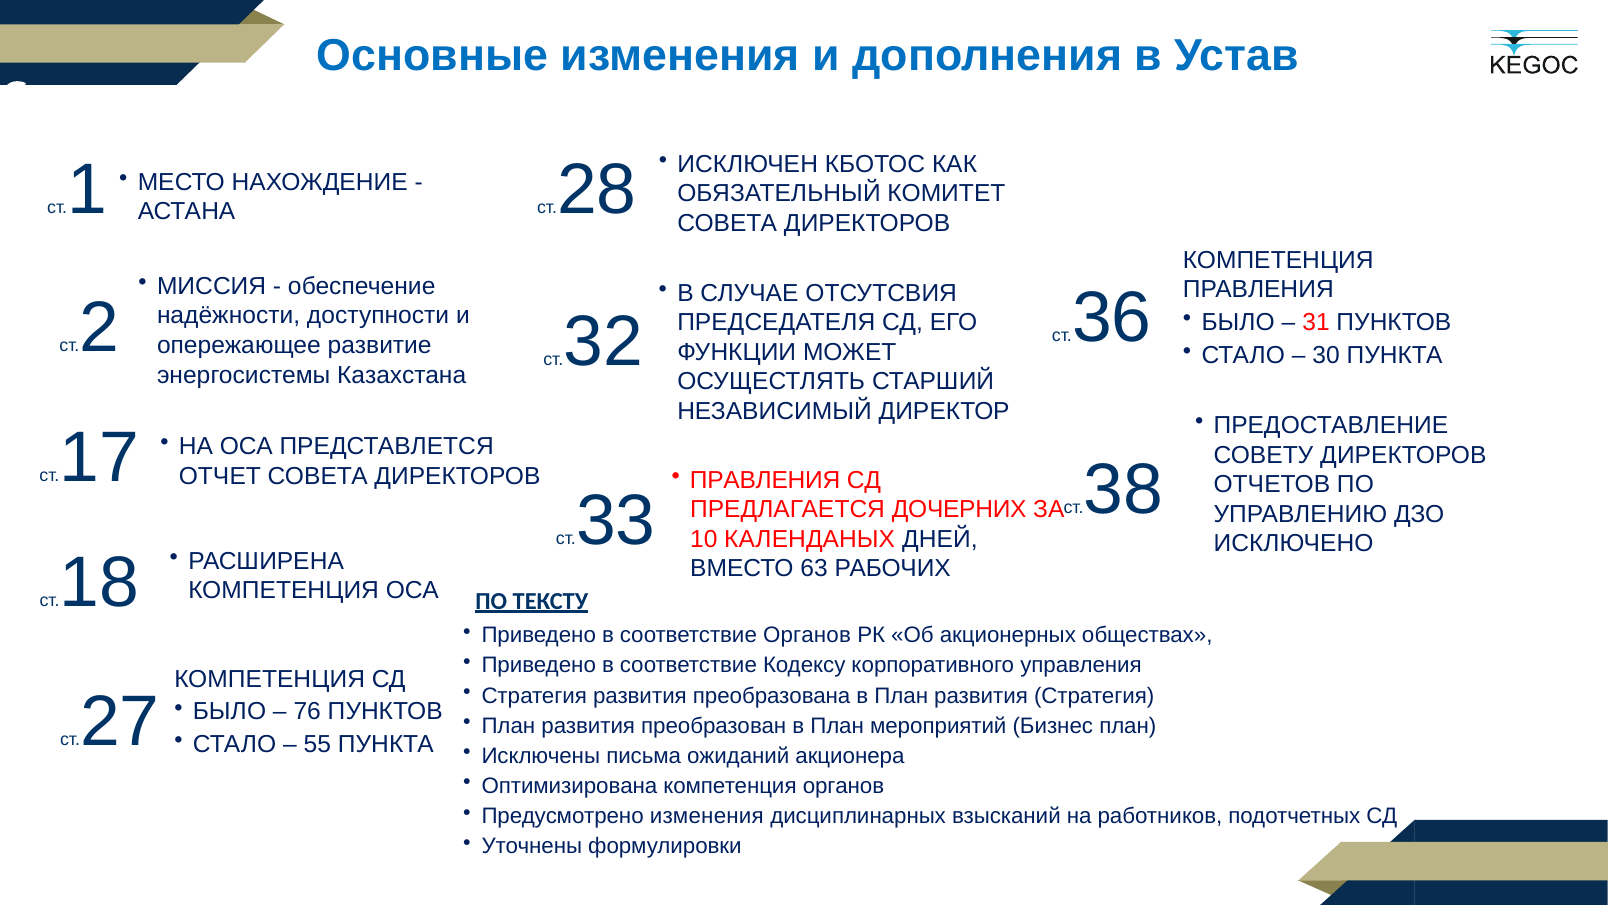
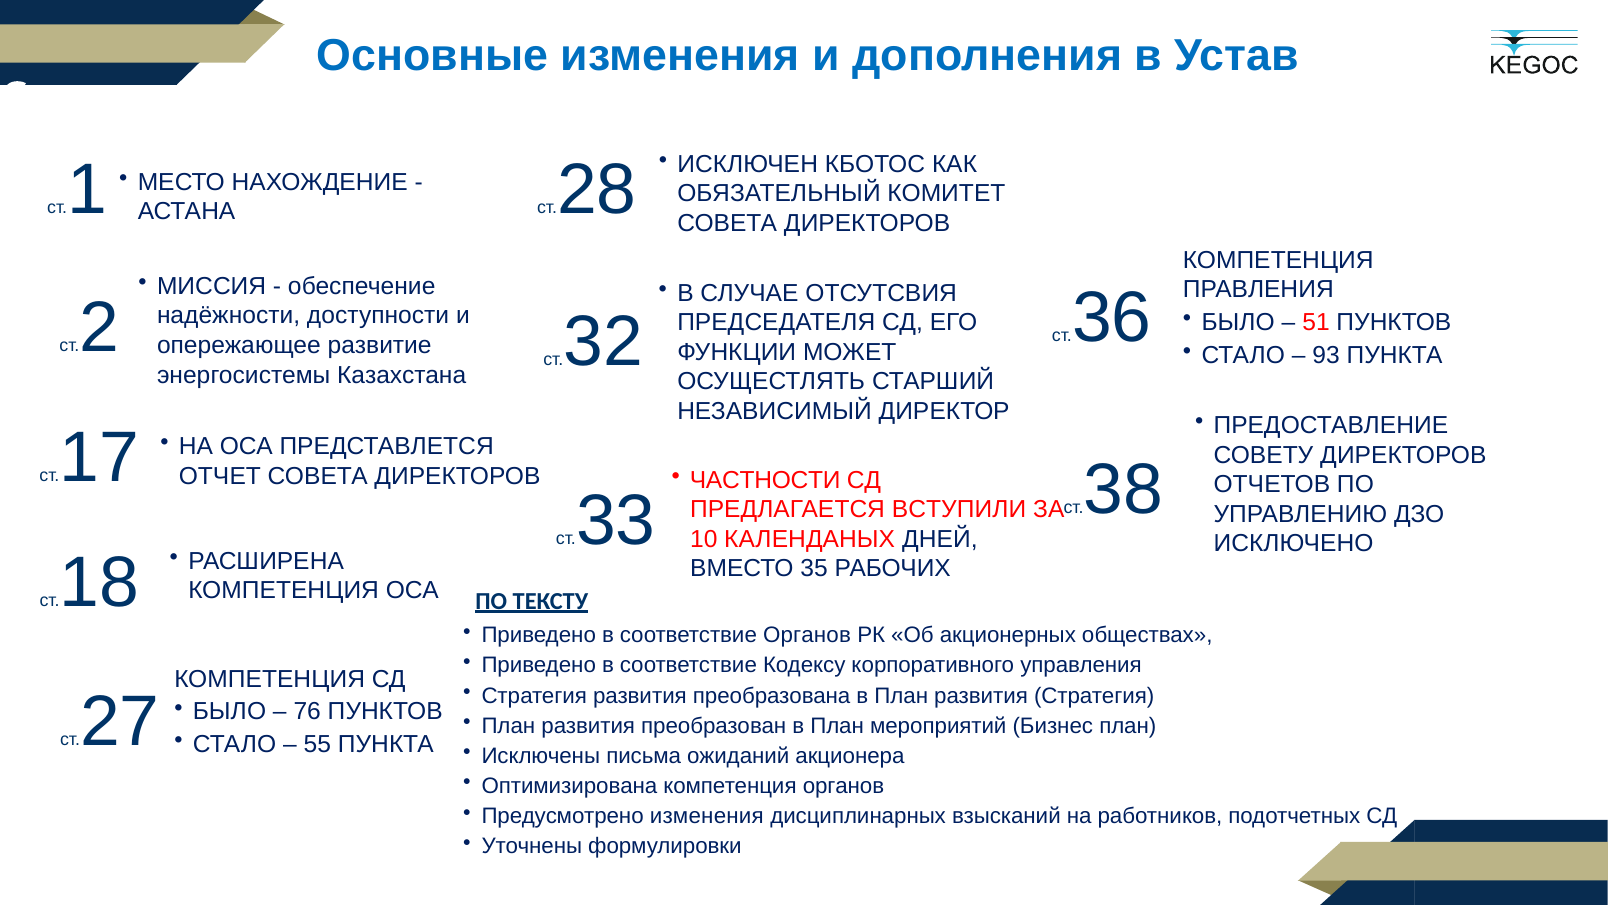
31: 31 -> 51 (1316, 322)
30: 30 -> 93 (1326, 355)
ПРАВЛЕНИЯ: ПРАВЛЕНИЯ -> ЧАСТНОСТИ (765, 480)
ДОЧЕРНИХ: ДОЧЕРНИХ -> ВСТУПИЛИ (959, 509)
63: 63 -> 35 (814, 568)
